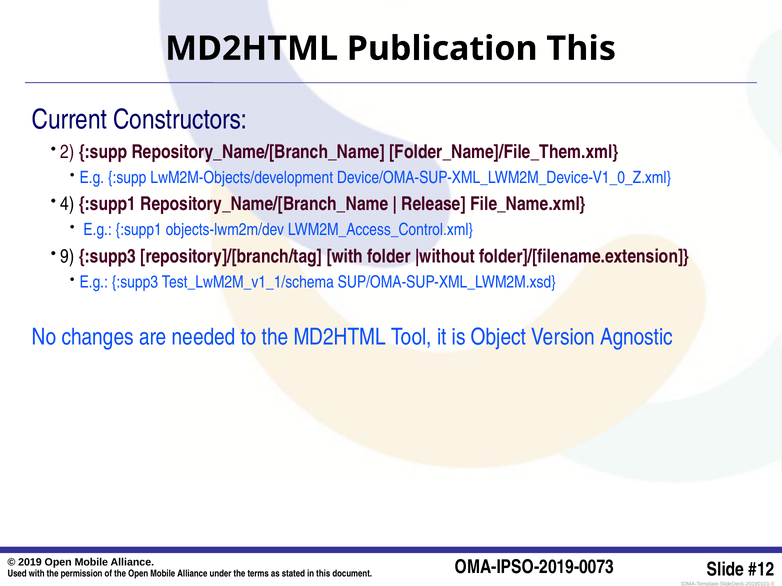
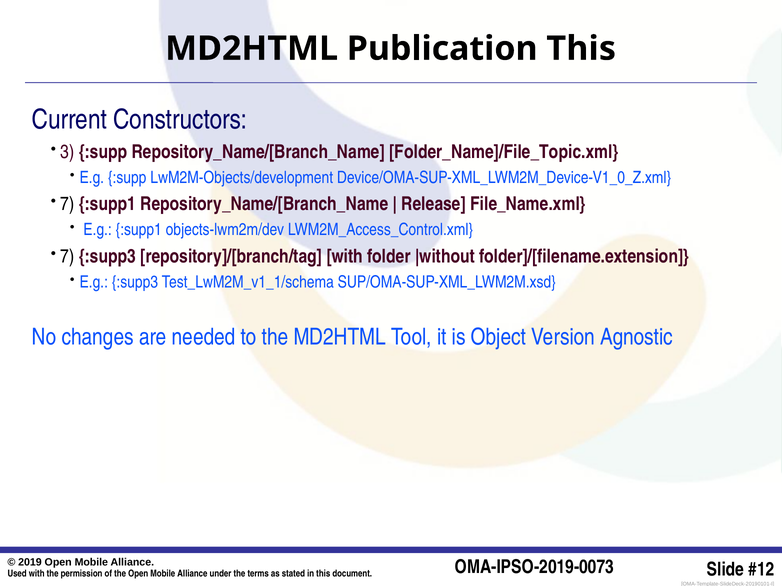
2: 2 -> 3 (67, 152)
Folder_Name]/File_Them.xml: Folder_Name]/File_Them.xml -> Folder_Name]/File_Topic.xml (504, 152)
4: 4 -> 7 (67, 204)
9: 9 -> 7 (67, 257)
